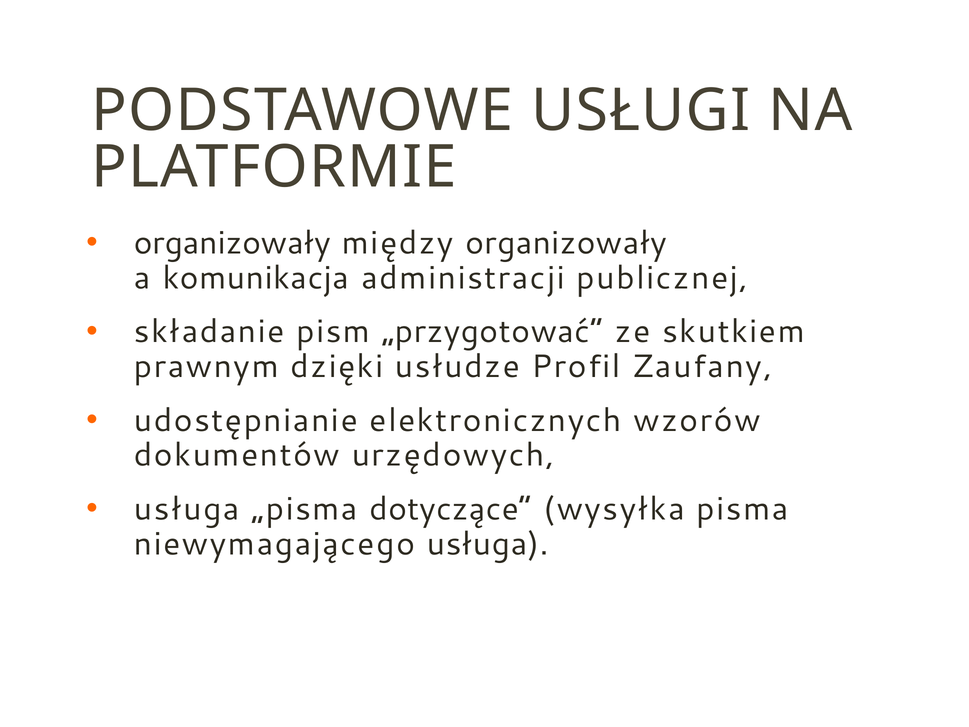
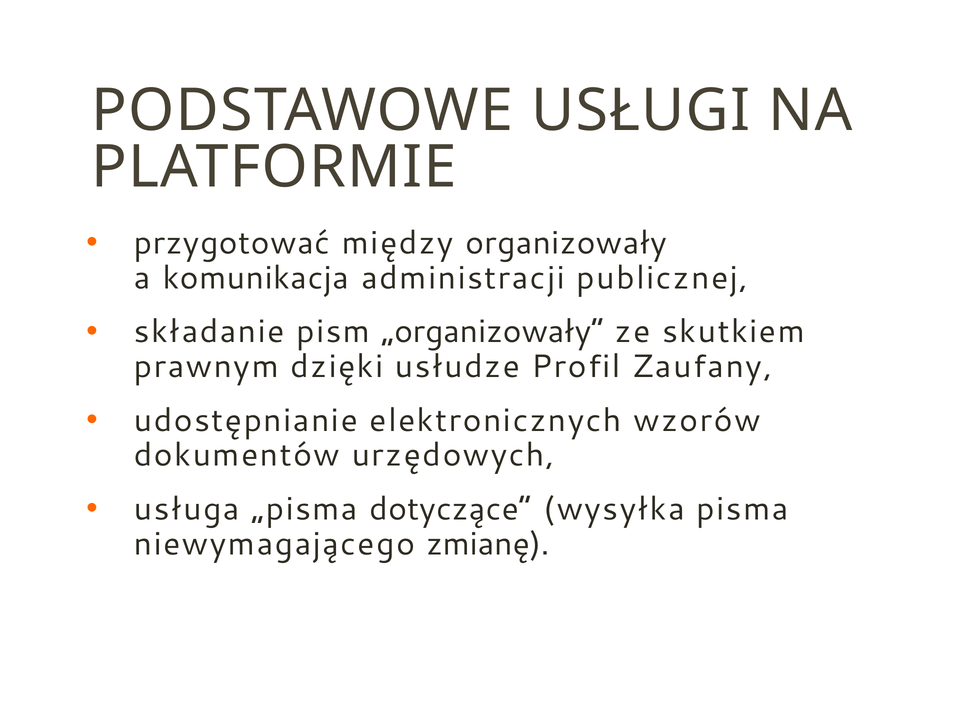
organizowały: organizowały -> przygotować (232, 243)
„przygotować: „przygotować -> „organizowały (493, 332)
niewymagającego usługa: usługa -> zmianę (488, 544)
